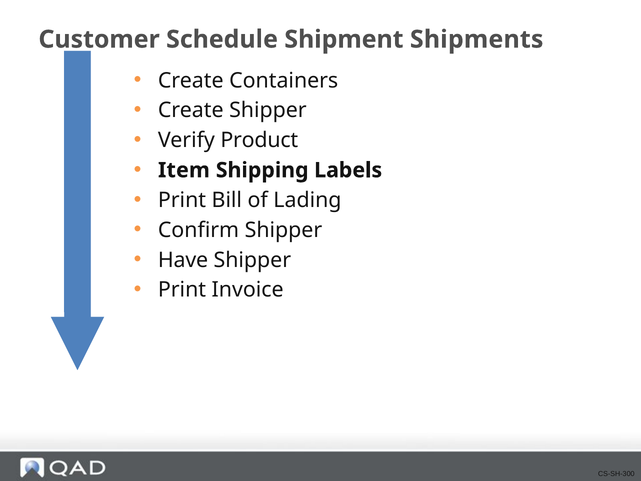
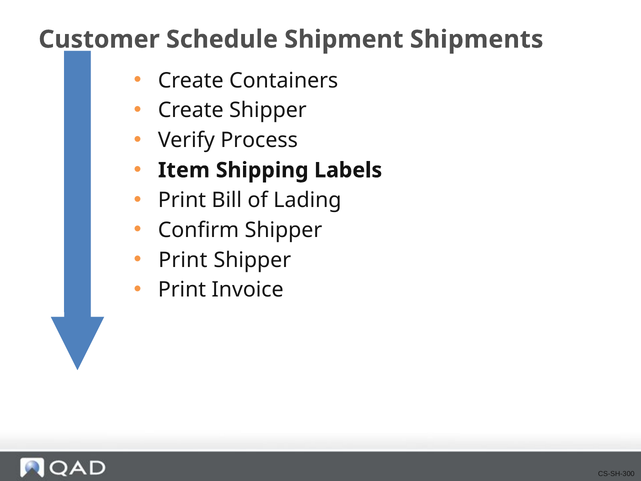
Product: Product -> Process (259, 140)
Have: Have -> Print (183, 260)
